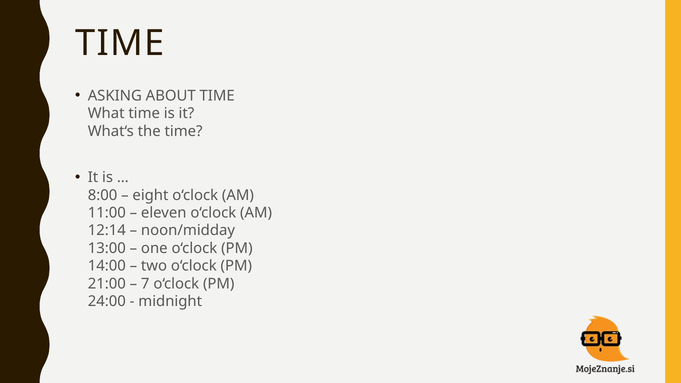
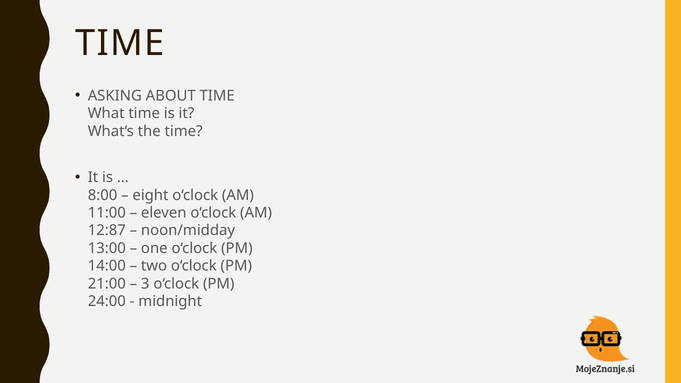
12:14: 12:14 -> 12:87 (107, 231)
7: 7 -> 3 (145, 284)
